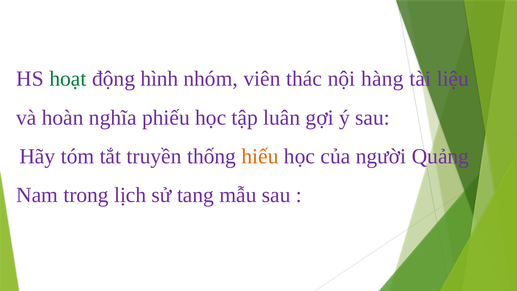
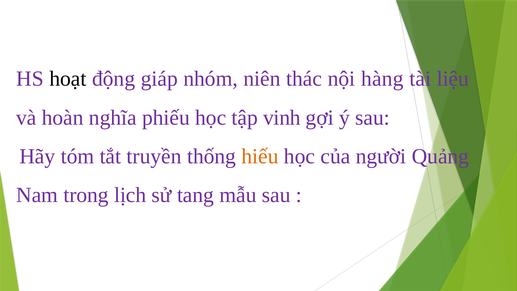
hoạt colour: green -> black (68, 79)
hình: hình -> giáp (159, 79)
viên: viên -> niên (262, 79)
luân: luân -> vinh (282, 118)
